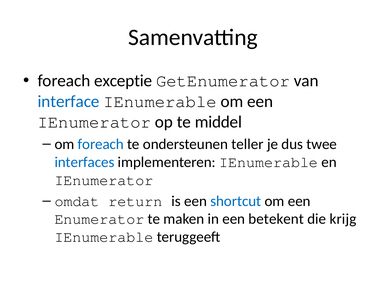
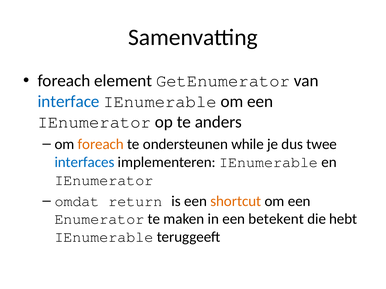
exceptie: exceptie -> element (123, 81)
middel: middel -> anders (218, 122)
foreach colour: blue -> orange (101, 144)
teller: teller -> while (248, 144)
shortcut colour: blue -> orange (236, 201)
krijg: krijg -> hebt (343, 219)
